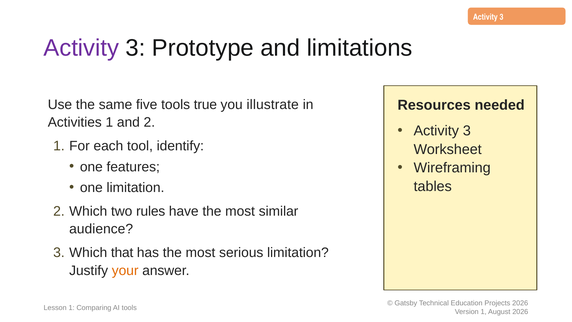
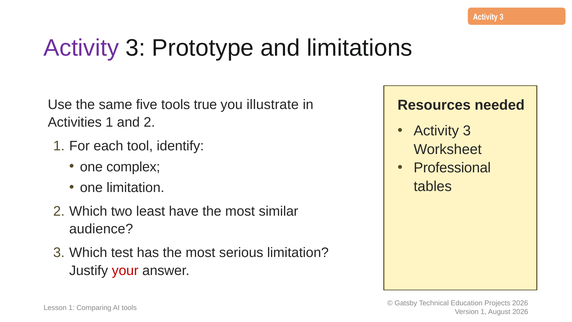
features: features -> complex (133, 167)
Wireframing: Wireframing -> Professional (452, 168)
rules: rules -> least (151, 211)
that: that -> test (122, 253)
your colour: orange -> red (125, 270)
